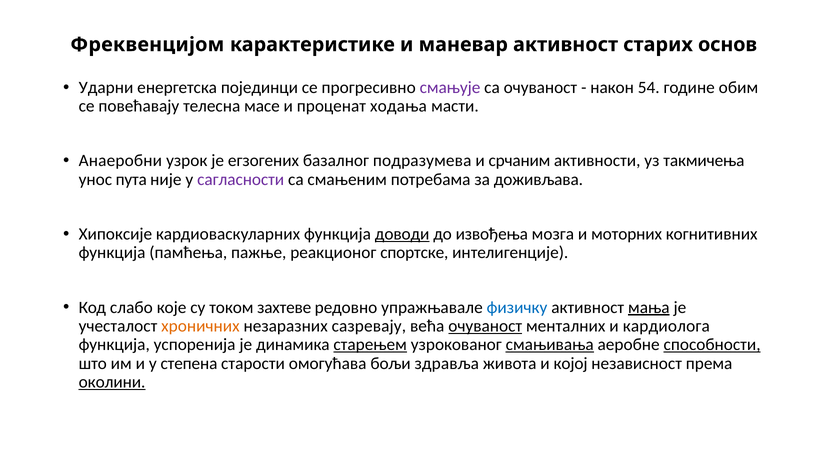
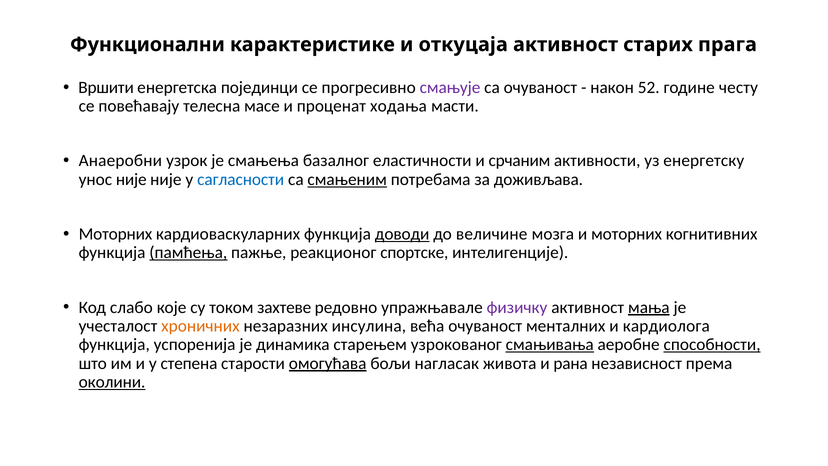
Фреквенцијом: Фреквенцијом -> Функционални (147, 45)
маневар: маневар -> откуцаја (463, 45)
основ: основ -> прага (727, 45)
Ударни: Ударни -> Вршити (106, 87)
54: 54 -> 52 (649, 87)
обим: обим -> честу (738, 87)
егзогених: егзогених -> смањења (263, 161)
подразумева: подразумева -> еластичности (422, 161)
такмичења: такмичења -> енергетску (704, 161)
унос пута: пута -> није (131, 179)
сагласности colour: purple -> blue (241, 179)
смањеним underline: none -> present (347, 179)
Хипоксије: Хипоксије -> Моторних (115, 234)
извођења: извођења -> величине (492, 234)
памћења underline: none -> present (188, 253)
физичку colour: blue -> purple (517, 307)
сазревају: сазревају -> инсулина (369, 326)
очуваност underline: present -> none (485, 326)
старењем underline: present -> none (370, 344)
омогућава underline: none -> present (328, 363)
здравља: здравља -> нагласак (447, 363)
којој: којој -> рана (571, 363)
